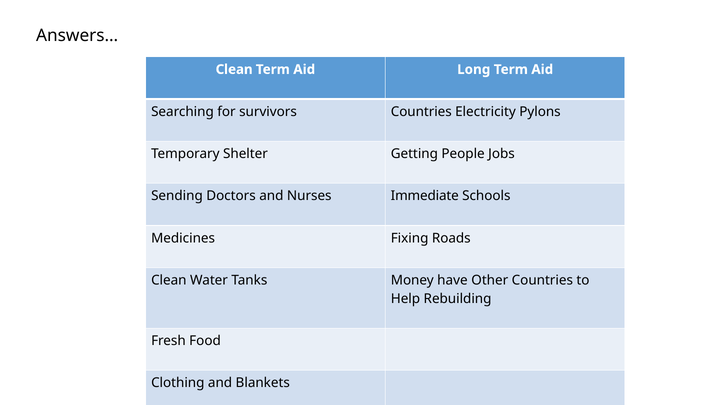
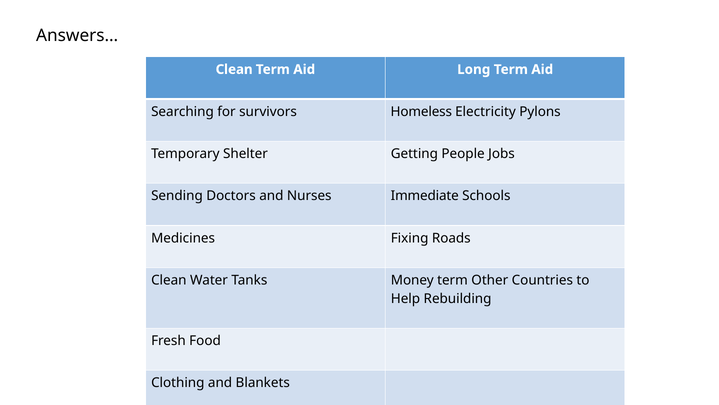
survivors Countries: Countries -> Homeless (421, 111)
Money have: have -> term (452, 280)
